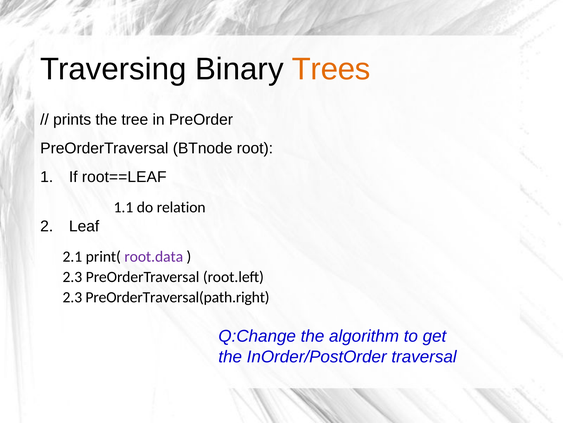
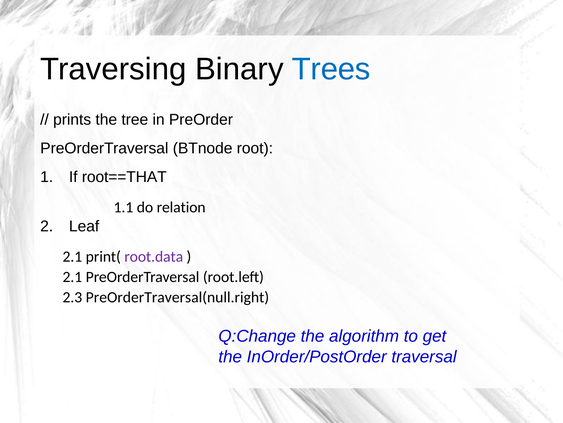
Trees colour: orange -> blue (331, 69)
root==LEAF: root==LEAF -> root==THAT (124, 177)
2.3: 2.3 -> 2.1 (72, 276)
PreOrderTraversal(path.right: PreOrderTraversal(path.right -> PreOrderTraversal(null.right (177, 297)
